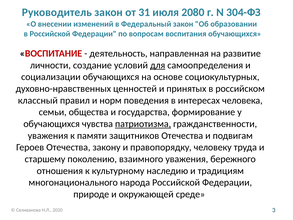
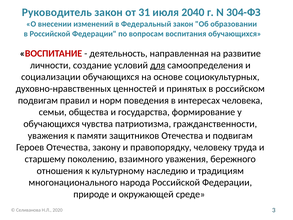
2080: 2080 -> 2040 (193, 12)
классный: классный -> подвигам (38, 100)
патриотизма underline: present -> none (143, 124)
